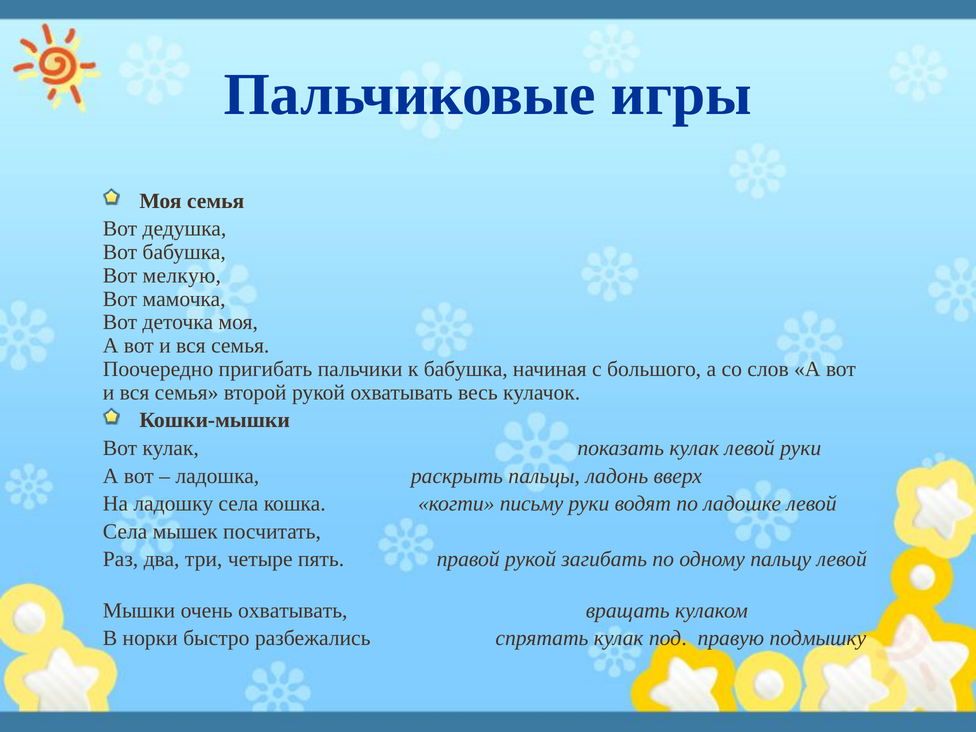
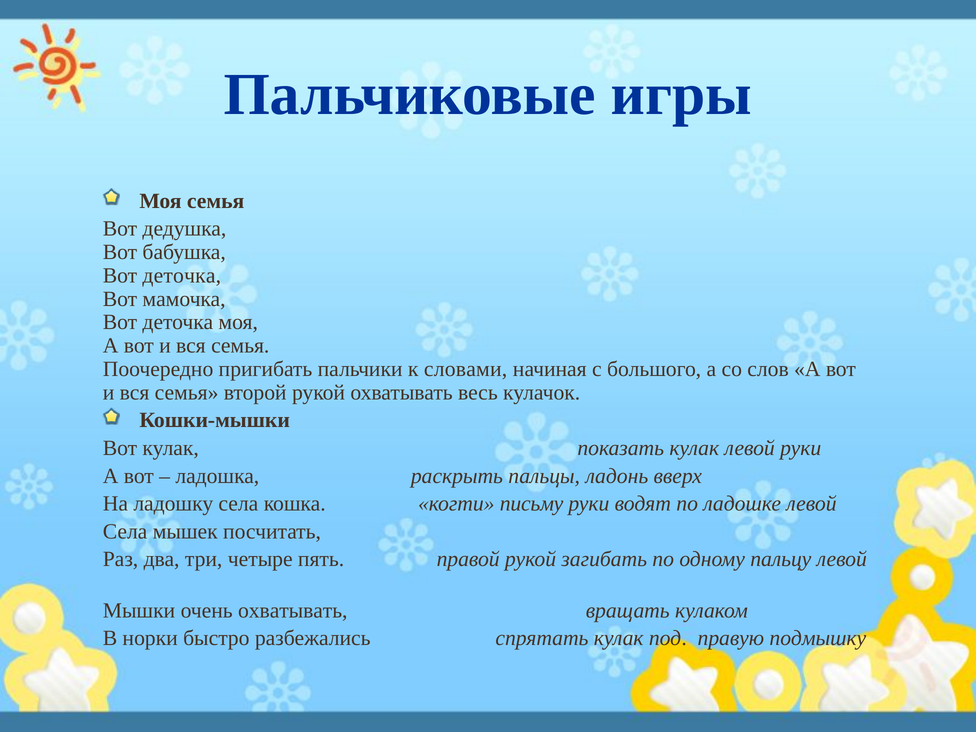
мелкую: мелкую -> деточка (182, 276)
к бабушка: бабушка -> словами (466, 369)
